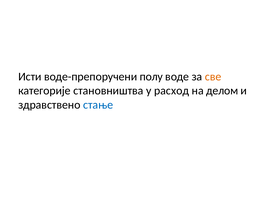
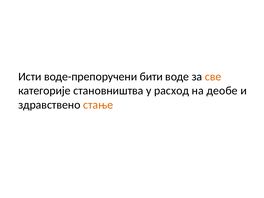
полу: полу -> бити (151, 77)
делом: делом -> деобе (222, 91)
стање colour: blue -> orange (98, 105)
